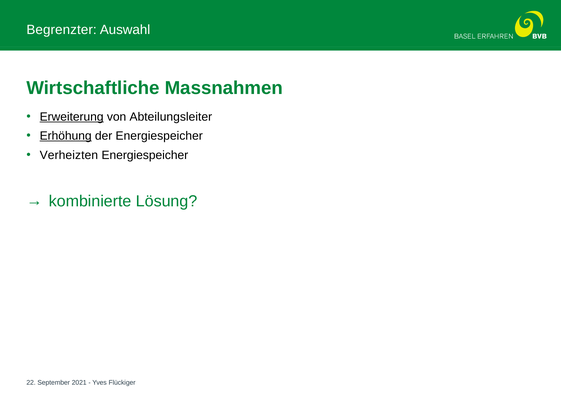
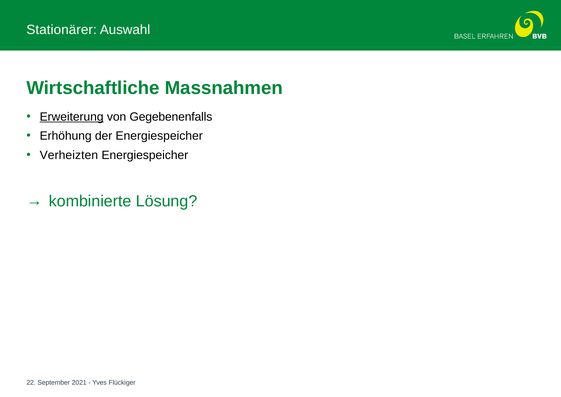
Begrenzter: Begrenzter -> Stationärer (62, 30)
Abteilungsleiter: Abteilungsleiter -> Gegebenenfalls (171, 117)
Erhöhung underline: present -> none (66, 136)
